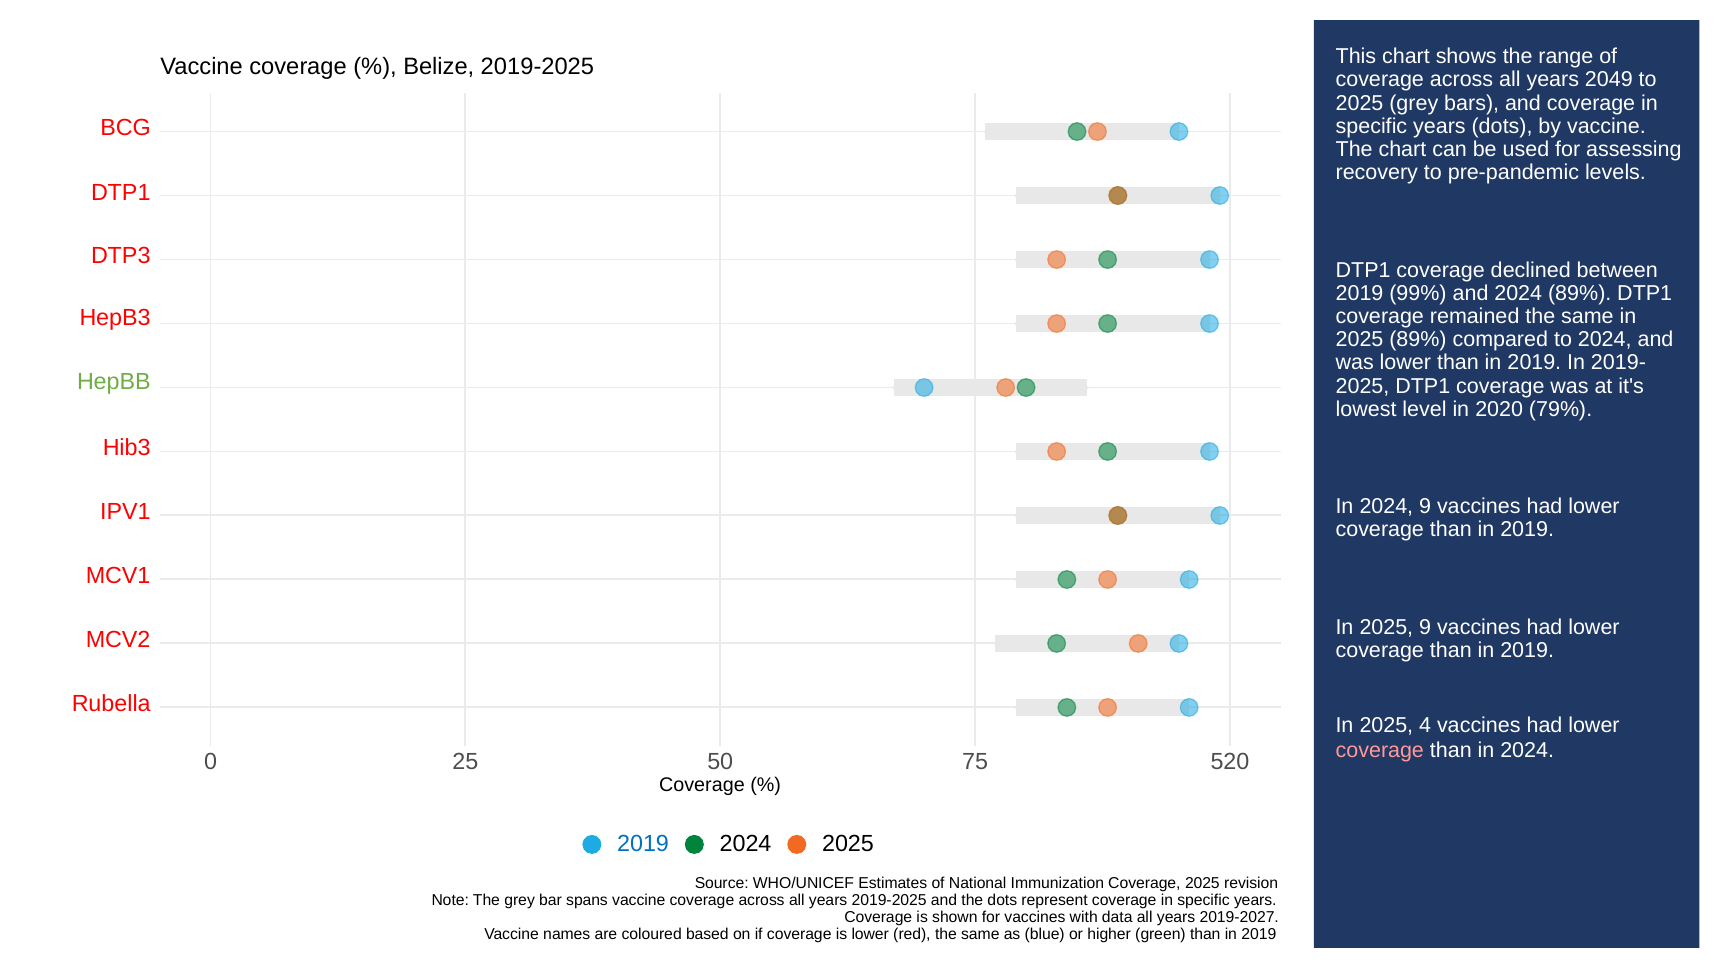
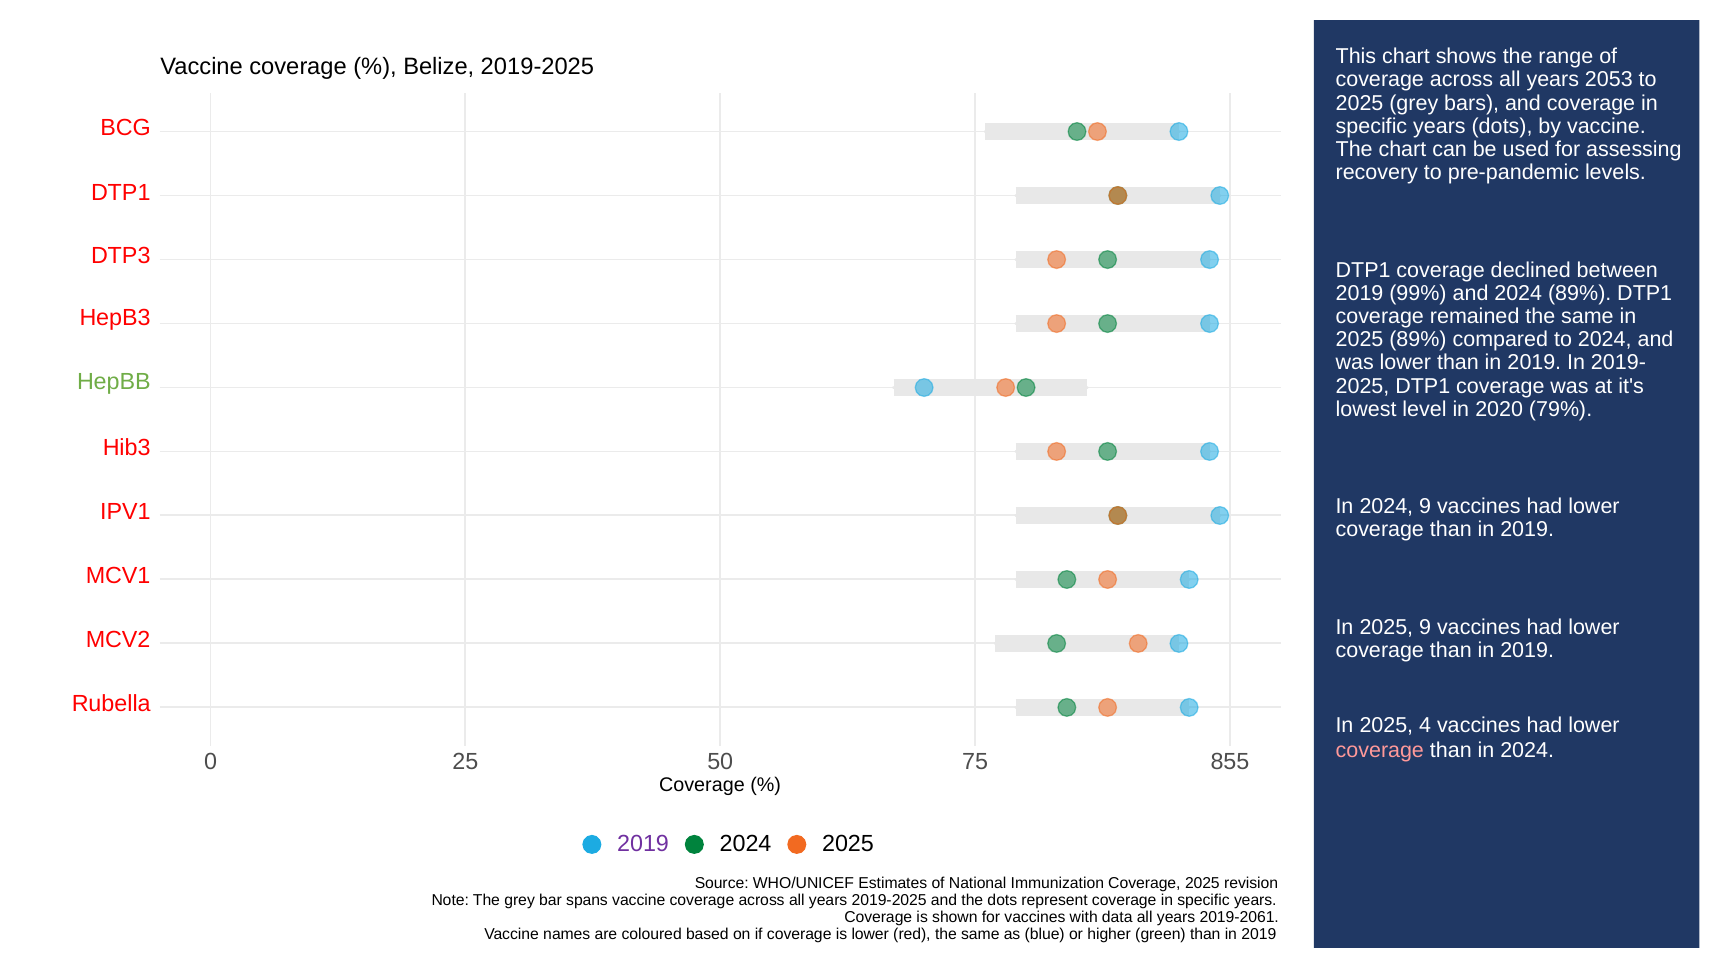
2049: 2049 -> 2053 (1609, 80)
520: 520 -> 855 (1230, 762)
2019 colour: blue -> purple (643, 844)
2019-2027: 2019-2027 -> 2019-2061 (1239, 917)
